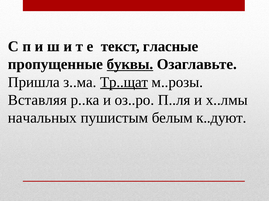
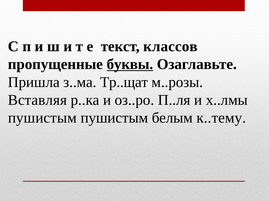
гласные: гласные -> классов (170, 47)
Тр..щат underline: present -> none (124, 82)
начальных: начальных -> пушистым (42, 118)
к..дуют: к..дуют -> к..тему (221, 118)
